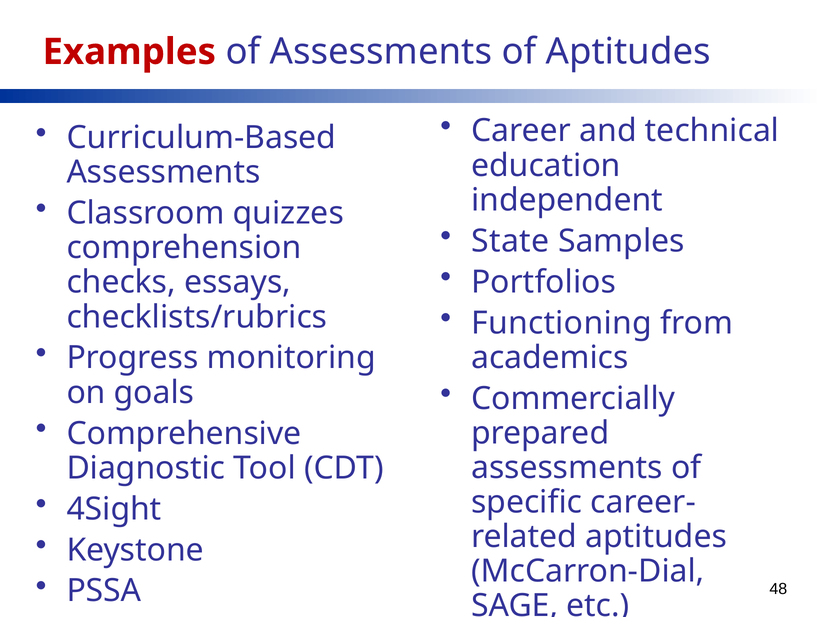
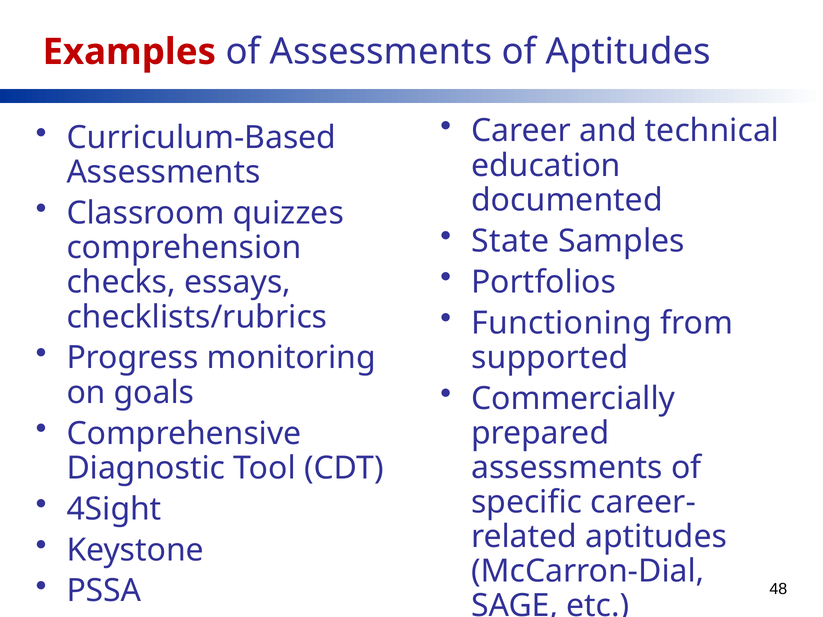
independent: independent -> documented (567, 200)
academics: academics -> supported (550, 358)
